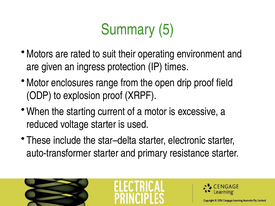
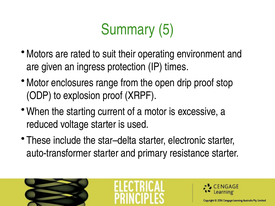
field: field -> stop (225, 83)
